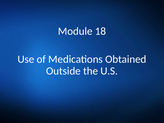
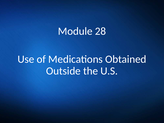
18: 18 -> 28 (100, 31)
